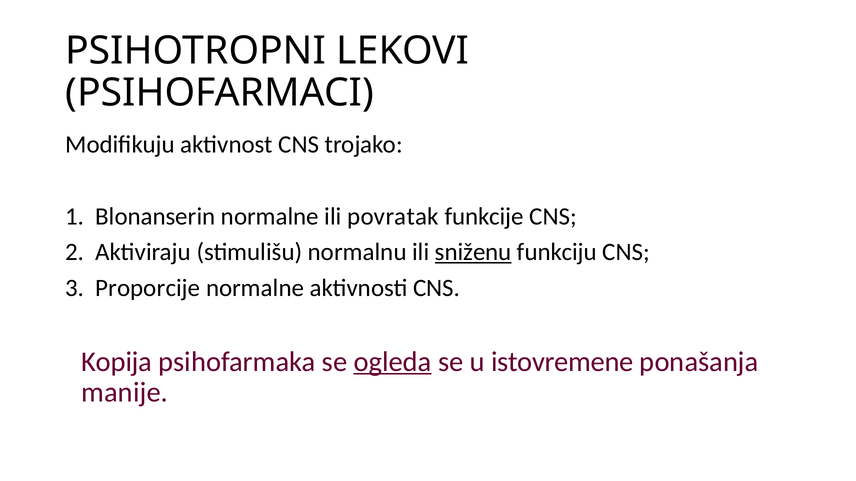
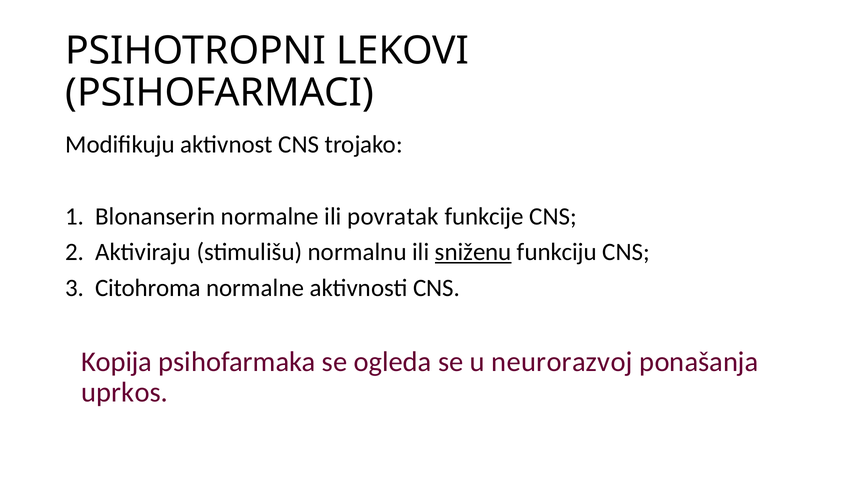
Proporcije: Proporcije -> Citohroma (148, 288)
ogleda underline: present -> none (393, 362)
istovremene: istovremene -> neurorazvoj (562, 362)
manije: manije -> uprkos (125, 393)
